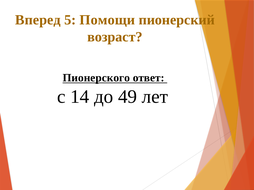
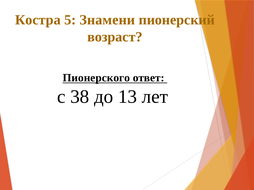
Вперед: Вперед -> Костра (38, 20)
Помощи: Помощи -> Знамени (107, 20)
14: 14 -> 38 (80, 97)
49: 49 -> 13 (128, 97)
